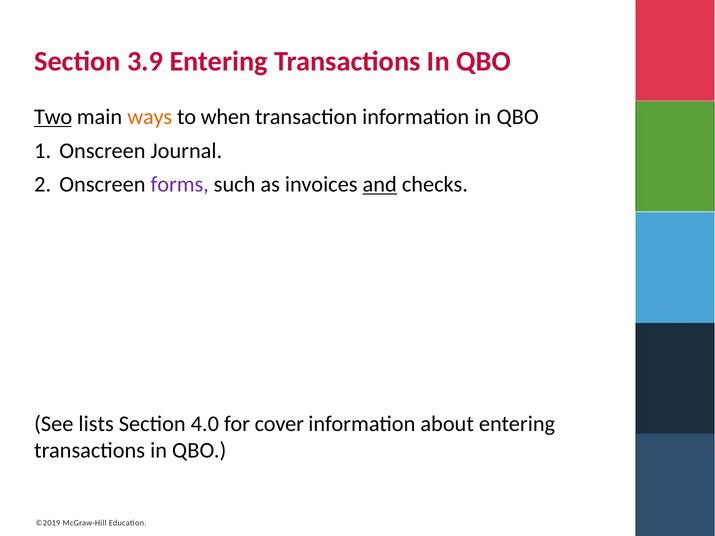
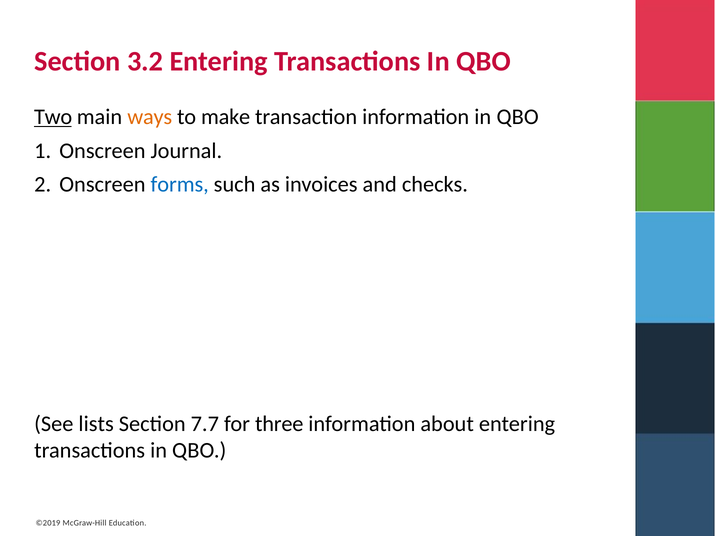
3.9: 3.9 -> 3.2 (145, 62)
when: when -> make (226, 117)
forms colour: purple -> blue (180, 185)
and underline: present -> none (380, 185)
4.0: 4.0 -> 7.7 (205, 424)
cover: cover -> three (279, 424)
